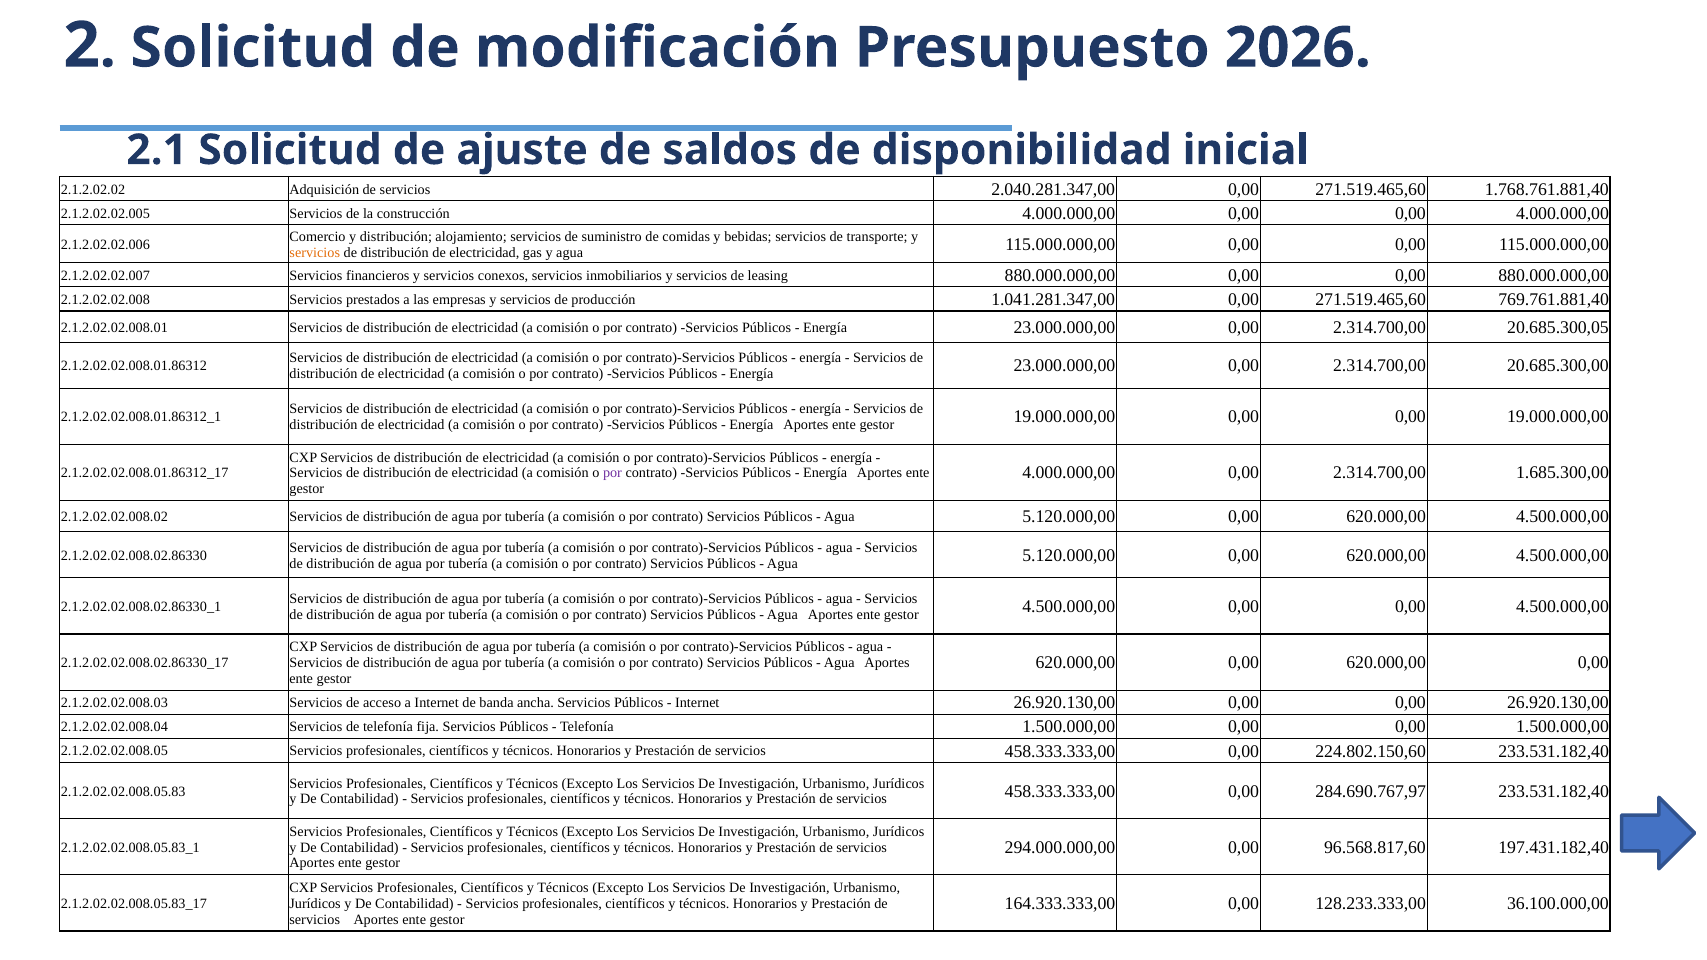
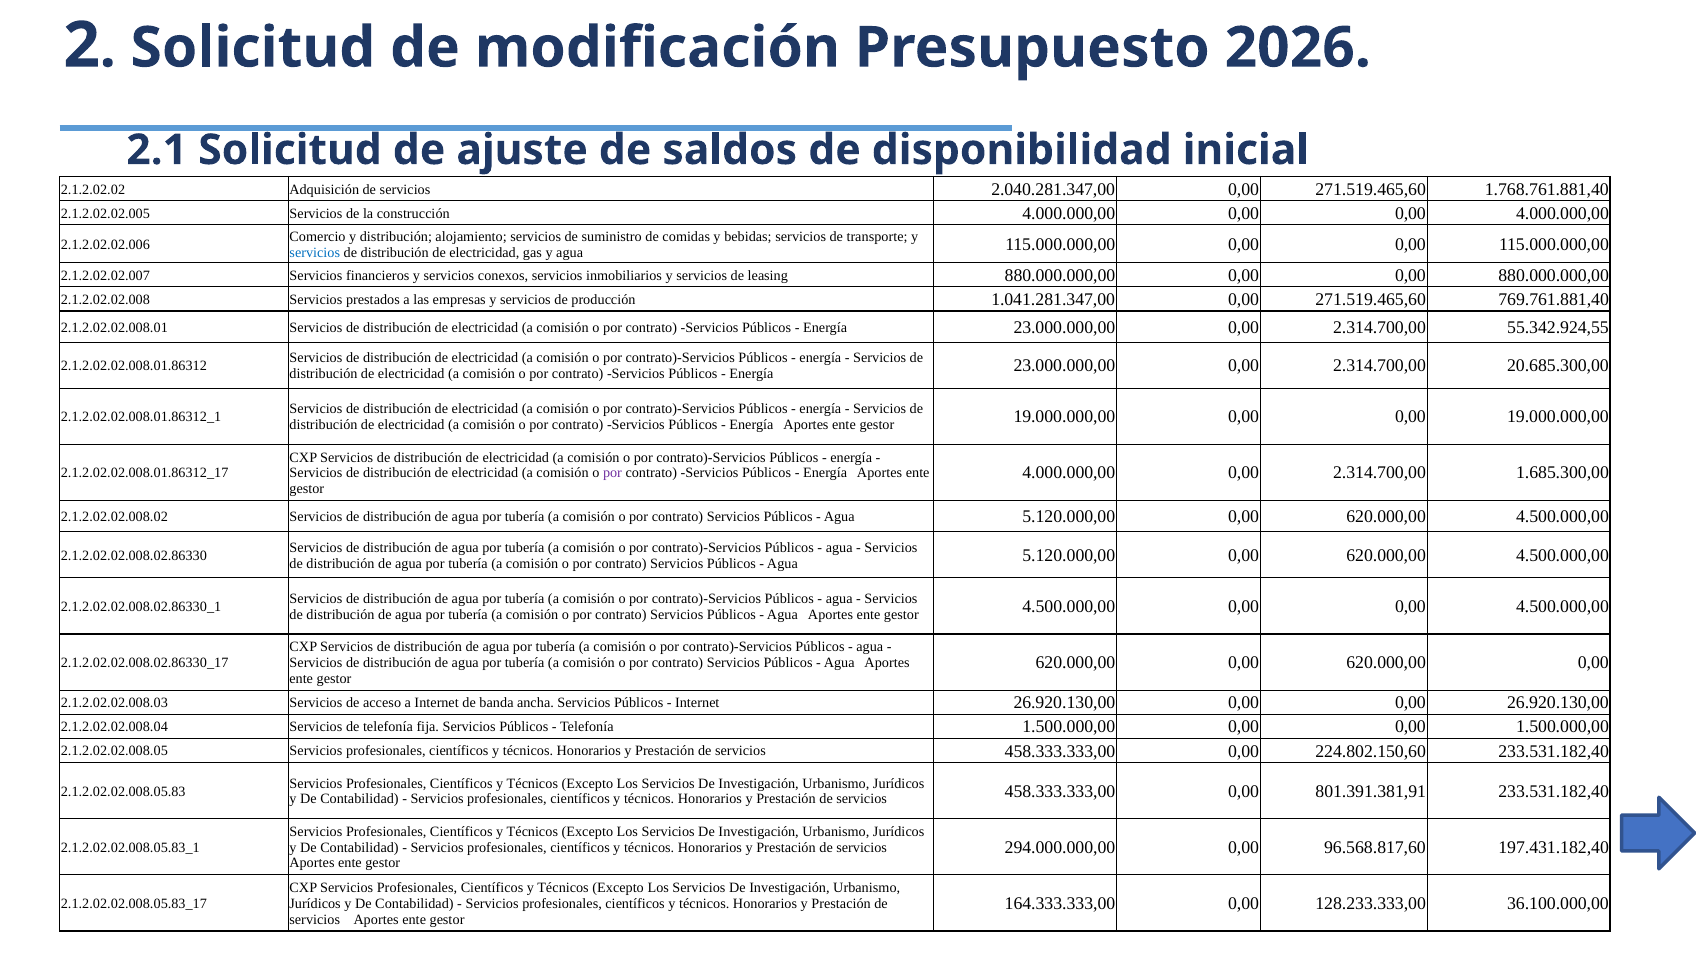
servicios colour: orange -> blue (315, 252)
20.685.300,05: 20.685.300,05 -> 55.342.924,55 (1558, 327)
284.690.767,97: 284.690.767,97 -> 801.391.381,91 (1371, 791)
